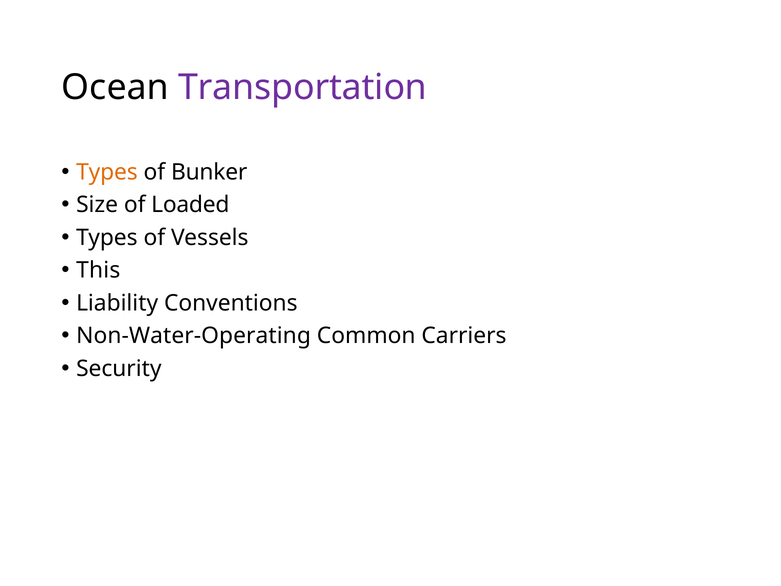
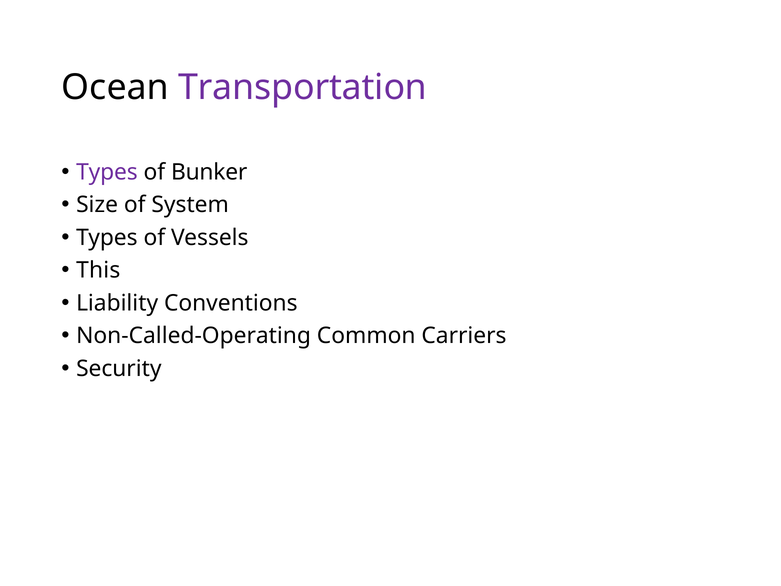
Types colour: orange -> purple (107, 172)
Loaded: Loaded -> System (190, 205)
Non-Water-Operating: Non-Water-Operating -> Non-Called-Operating (194, 336)
